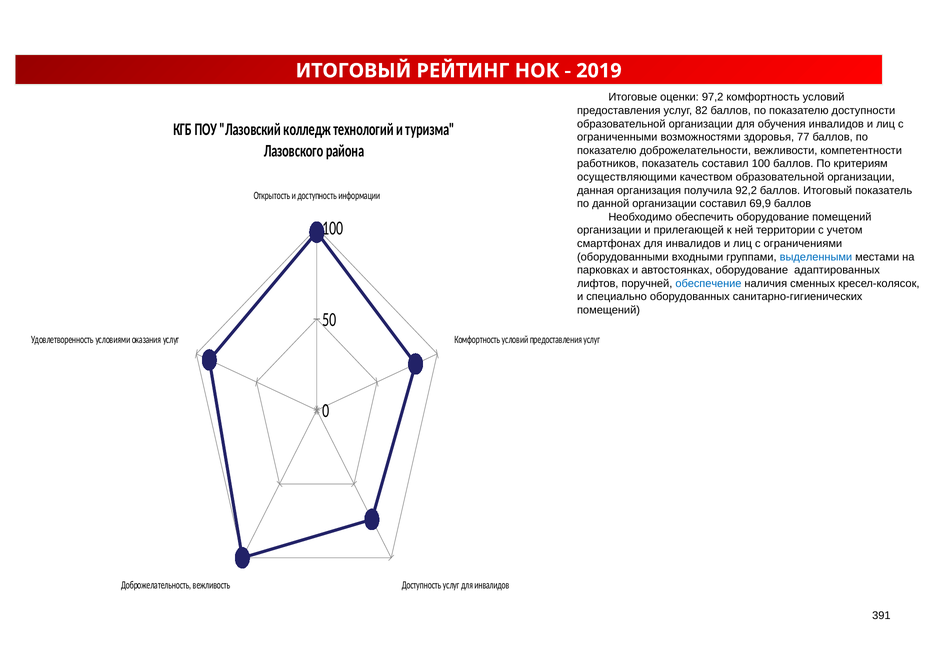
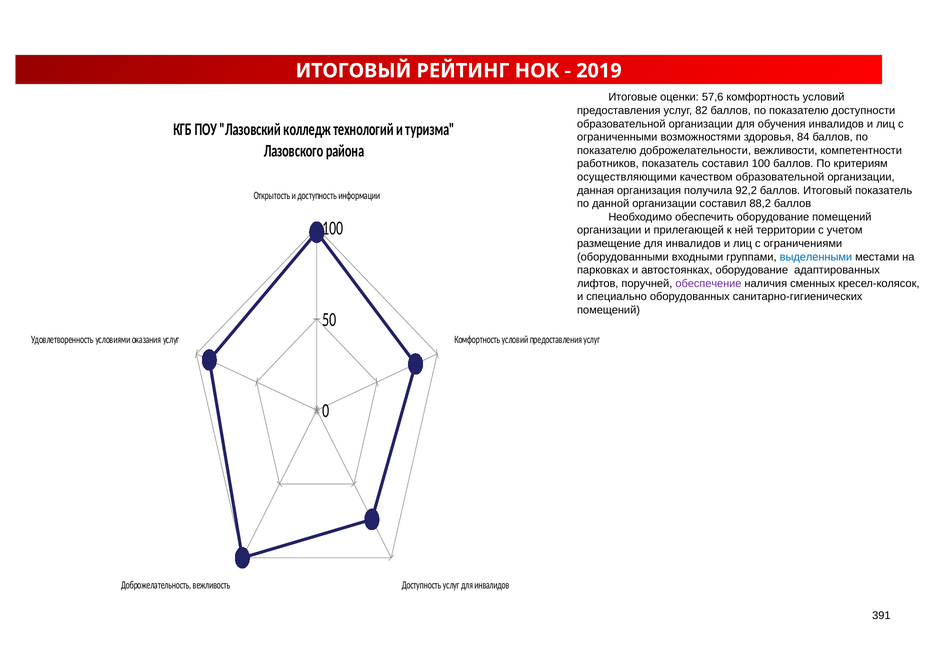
97,2: 97,2 -> 57,6 (713, 97)
77: 77 -> 84 (803, 137)
69,9: 69,9 -> 88,2 (760, 204)
смартфонах: смартфонах -> размещение (609, 244)
обеспечение colour: blue -> purple (708, 284)
